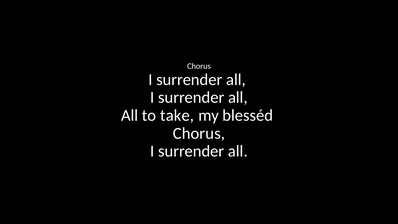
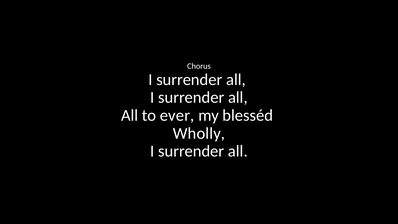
take: take -> ever (177, 115)
Chorus: Chorus -> Wholly (199, 133)
